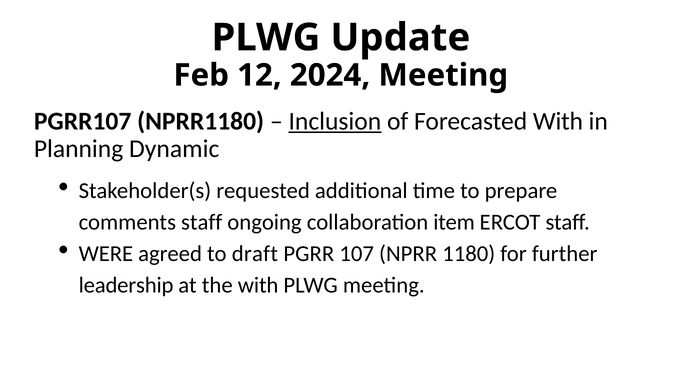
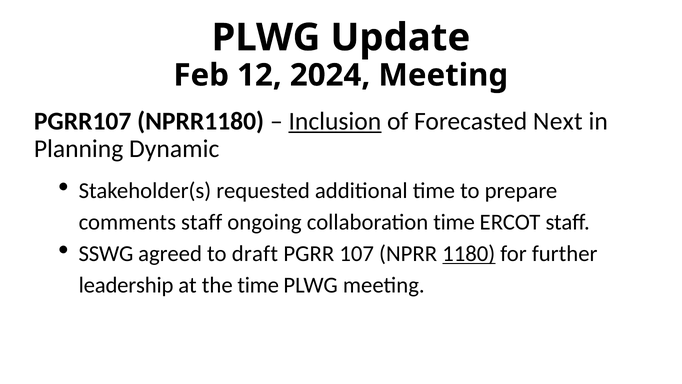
Forecasted With: With -> Next (558, 121)
collaboration item: item -> time (454, 222)
WERE: WERE -> SSWG (106, 254)
1180 underline: none -> present (469, 254)
the with: with -> time (258, 285)
